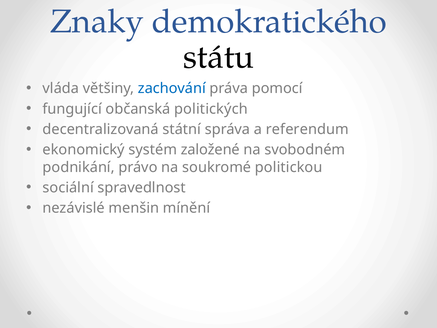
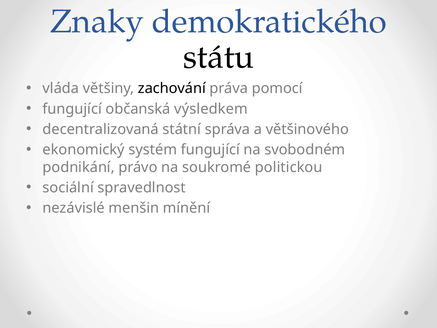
zachování colour: blue -> black (172, 88)
politických: politických -> výsledkem (211, 109)
referendum: referendum -> většinového (307, 129)
systém založené: založené -> fungující (210, 150)
